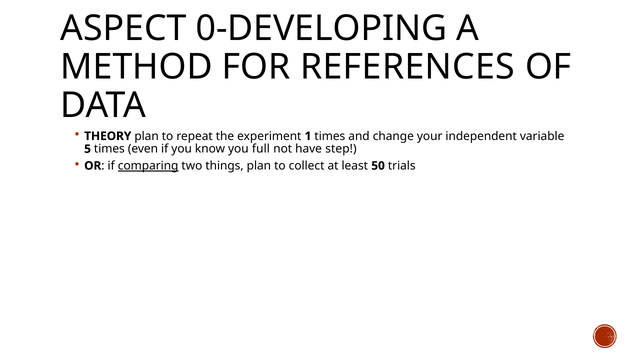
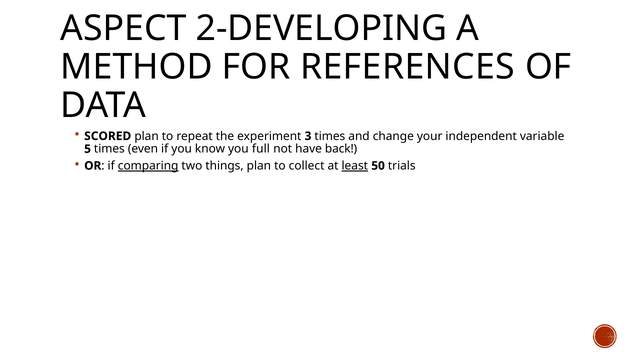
0-DEVELOPING: 0-DEVELOPING -> 2-DEVELOPING (321, 28)
THEORY: THEORY -> SCORED (108, 136)
1: 1 -> 3 (308, 136)
step: step -> back (341, 149)
least underline: none -> present (355, 166)
